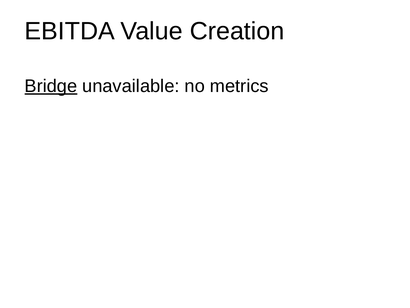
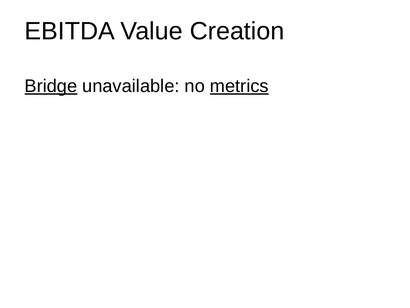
metrics underline: none -> present (239, 86)
